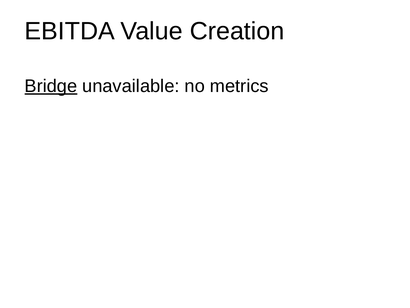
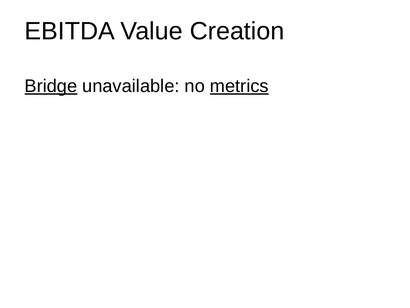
metrics underline: none -> present (239, 86)
